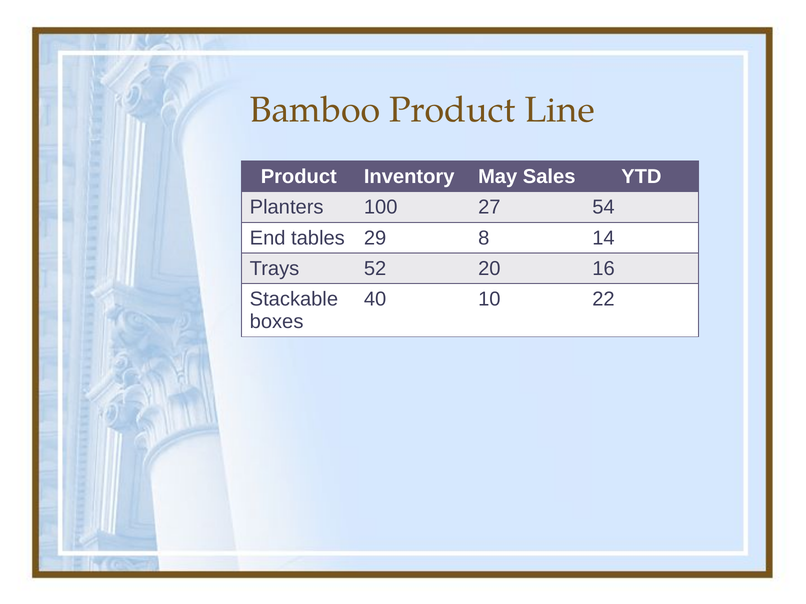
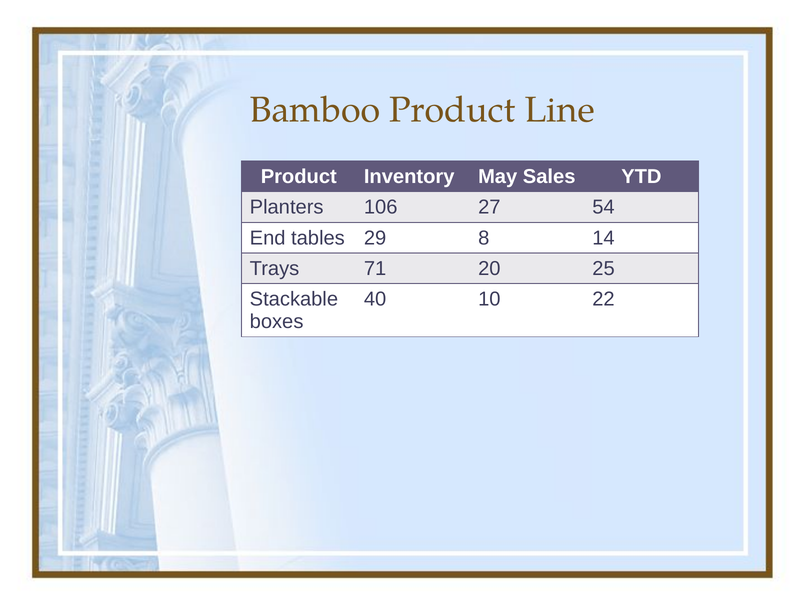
100: 100 -> 106 (381, 208)
52: 52 -> 71 (375, 269)
16: 16 -> 25 (604, 269)
